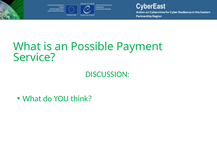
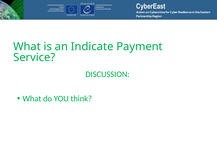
Possible: Possible -> Indicate (92, 46)
